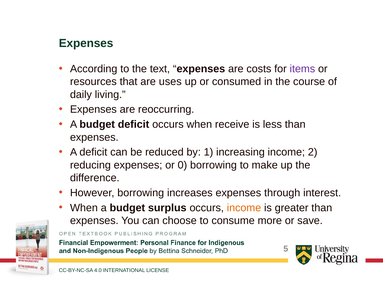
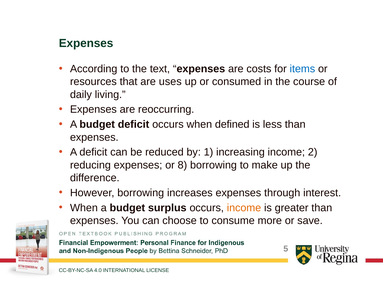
items colour: purple -> blue (302, 69)
receive: receive -> defined (232, 124)
0: 0 -> 8 (182, 165)
